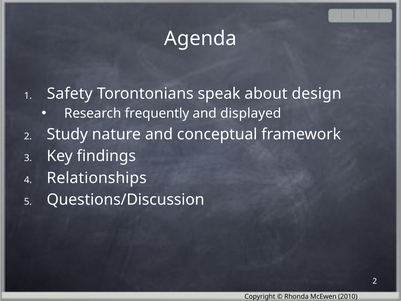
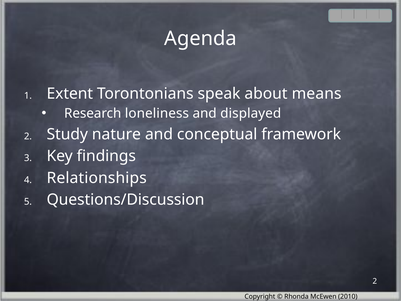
Safety: Safety -> Extent (70, 94)
design: design -> means (317, 94)
frequently: frequently -> loneliness (157, 113)
